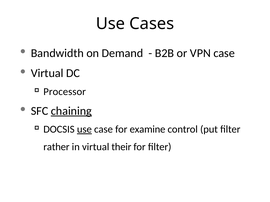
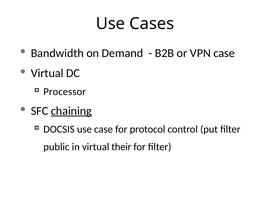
use underline: present -> none (84, 130)
examine: examine -> protocol (148, 130)
rather: rather -> public (56, 147)
